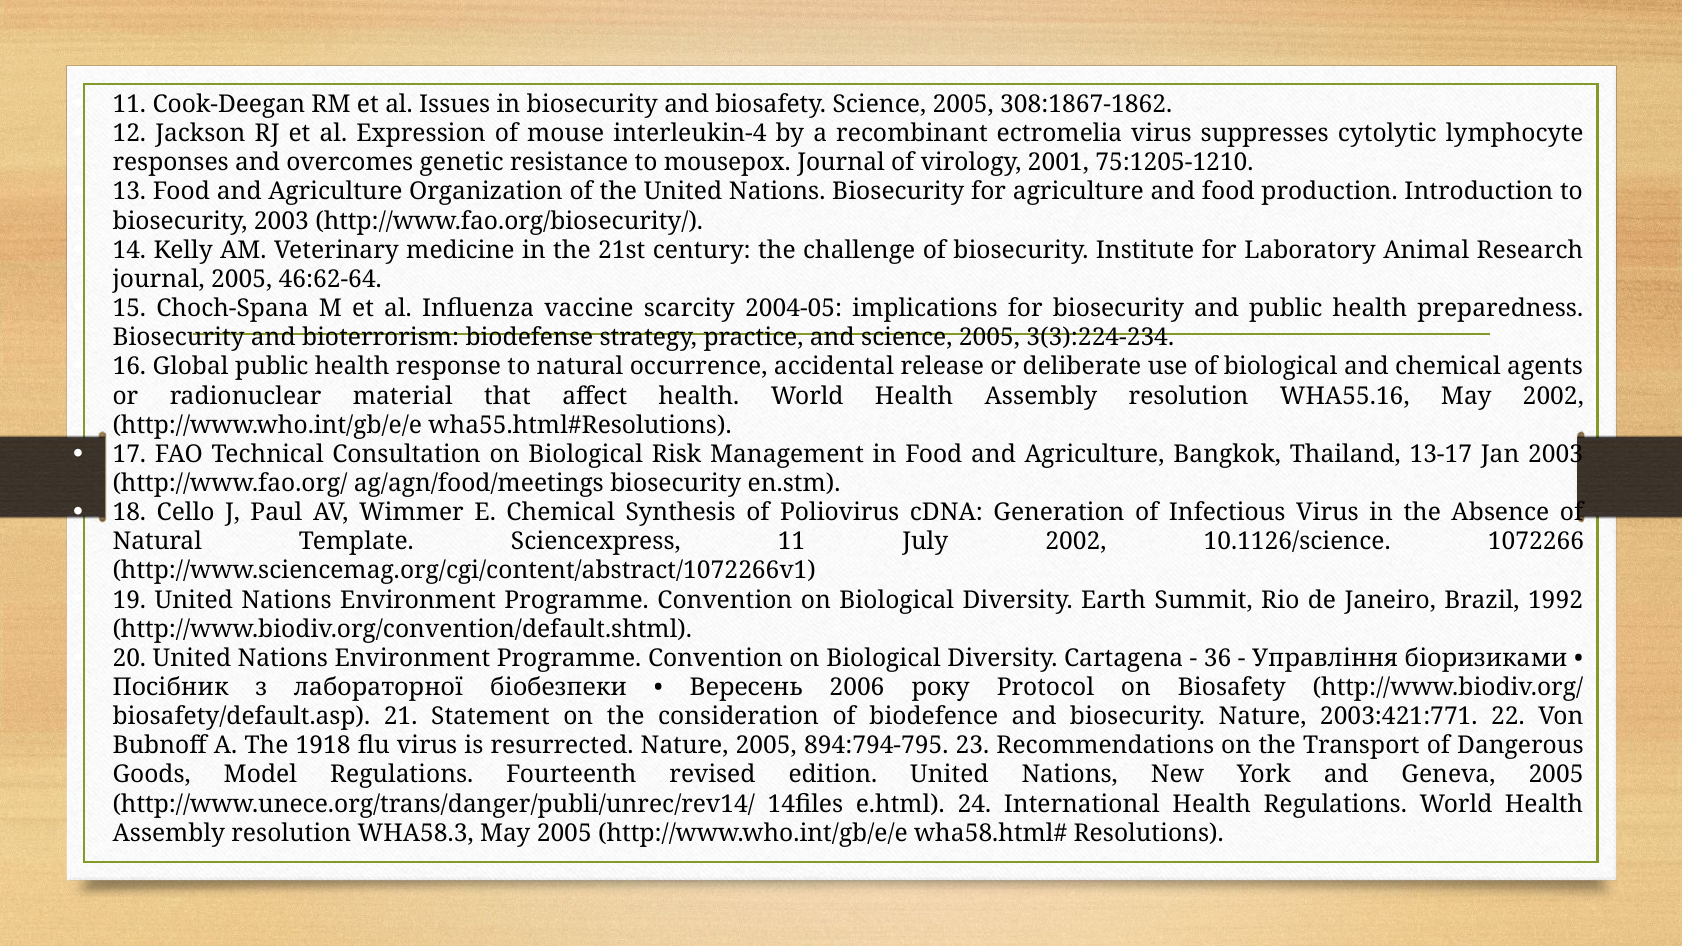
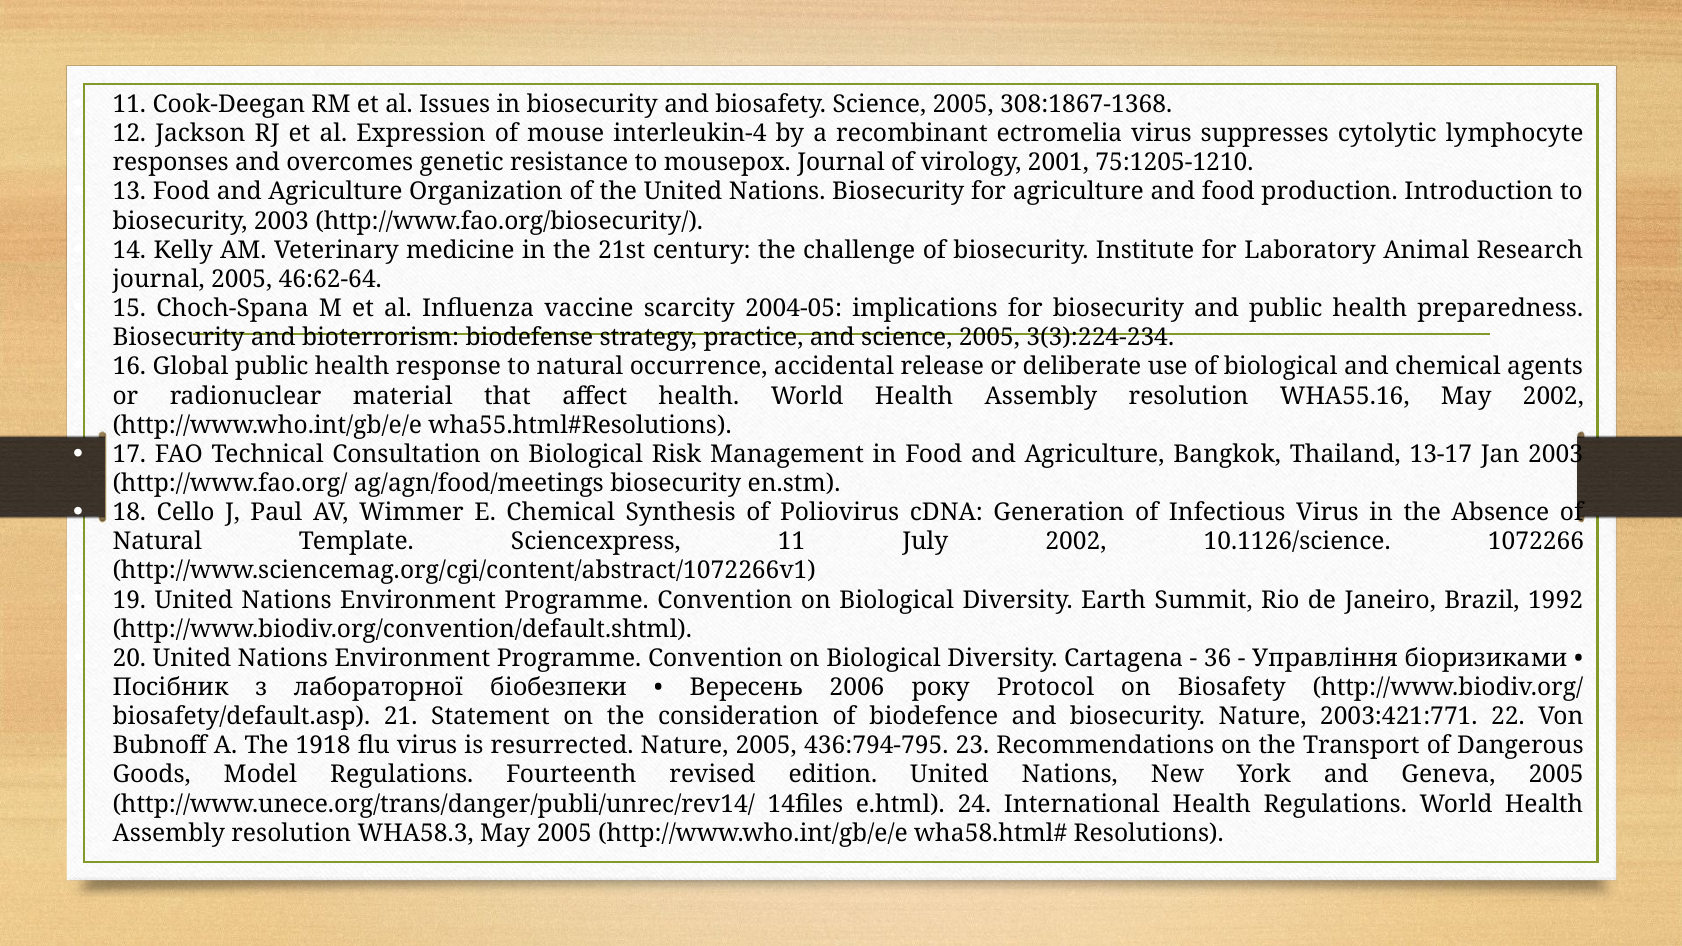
308:1867-1862: 308:1867-1862 -> 308:1867-1368 (1086, 104)
894:794-795: 894:794-795 -> 436:794-795 (876, 746)
